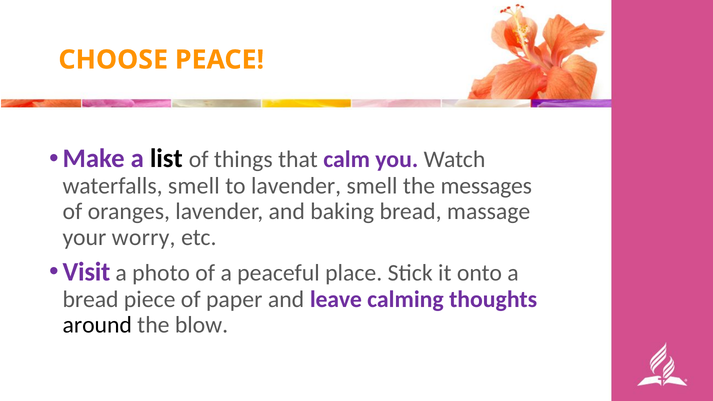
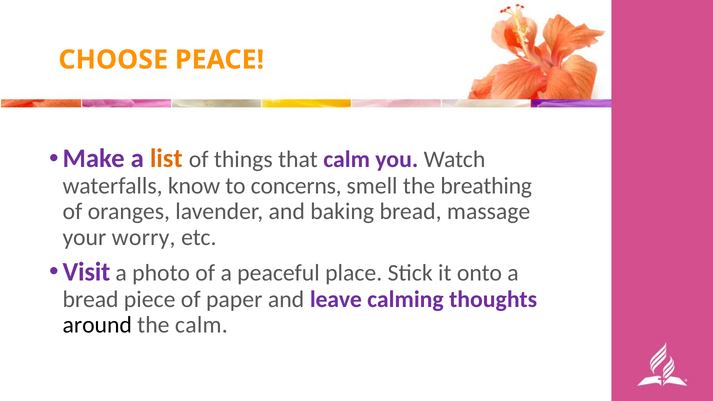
list colour: black -> orange (166, 159)
waterfalls smell: smell -> know (194, 186)
to lavender: lavender -> concerns (296, 186)
messages: messages -> breathing (486, 186)
the blow: blow -> calm (201, 325)
